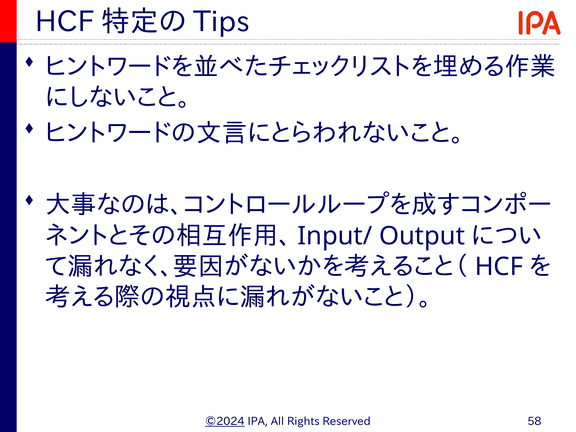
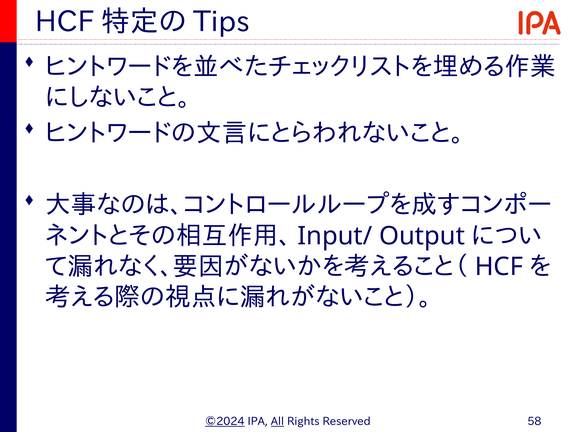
All underline: none -> present (277, 421)
